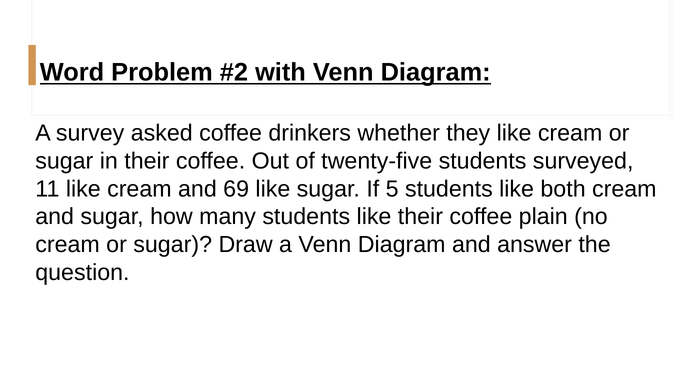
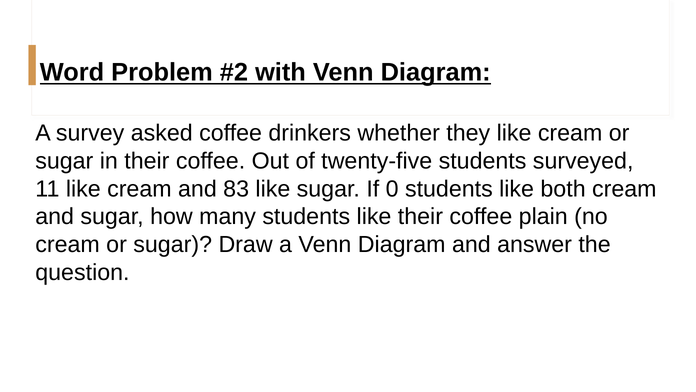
69: 69 -> 83 (236, 189)
5: 5 -> 0 (392, 189)
